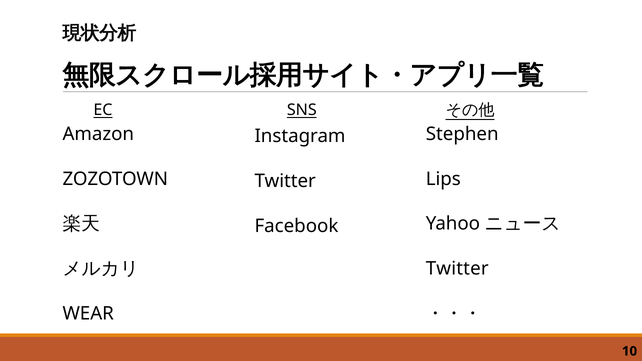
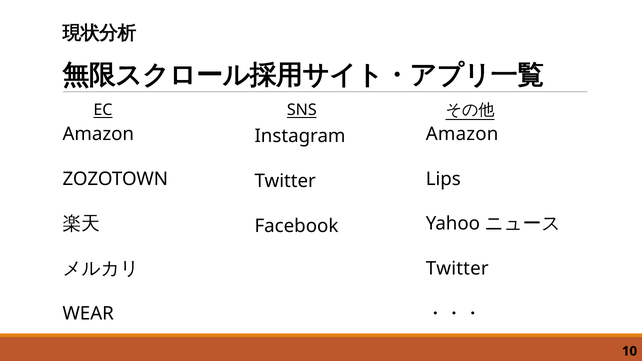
Stephen: Stephen -> Amazon (462, 134)
